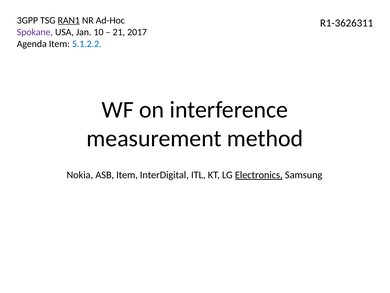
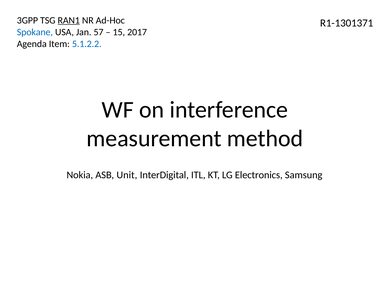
R1-3626311: R1-3626311 -> R1-1301371 (347, 23)
Spokane colour: purple -> blue (35, 32)
10: 10 -> 57 (99, 32)
21: 21 -> 15 (119, 32)
ASB Item: Item -> Unit (127, 175)
Electronics underline: present -> none (259, 175)
